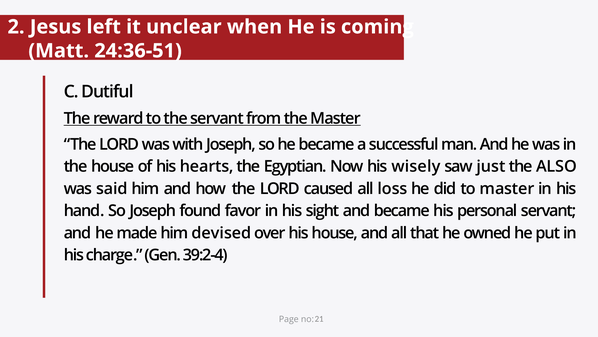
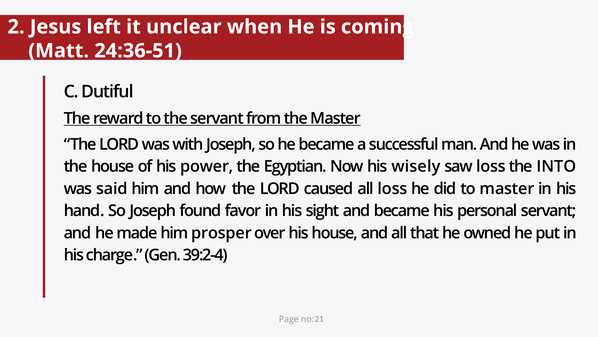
hearts: hearts -> power (207, 167)
saw just: just -> loss (491, 167)
ALSO: ALSO -> INTO (556, 167)
devised: devised -> prosper (221, 233)
